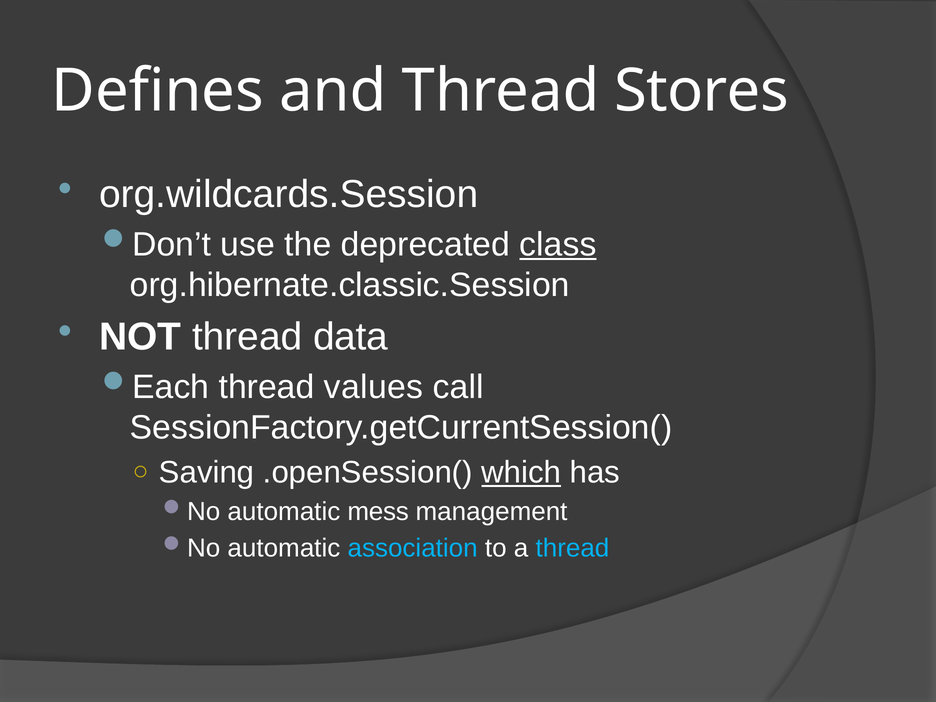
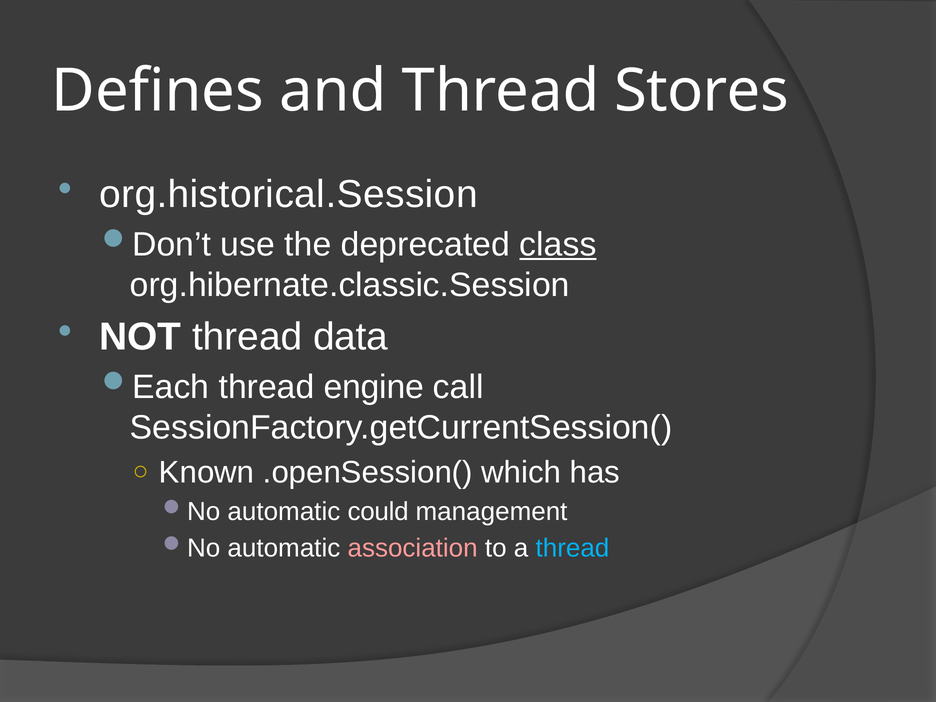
org.wildcards.Session: org.wildcards.Session -> org.historical.Session (288, 195)
values: values -> engine (374, 387)
Saving: Saving -> Known (207, 473)
which underline: present -> none (521, 473)
mess: mess -> could (378, 512)
association colour: light blue -> pink (413, 548)
